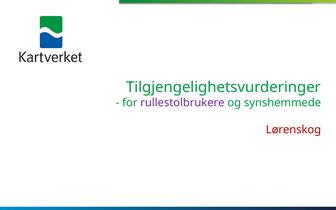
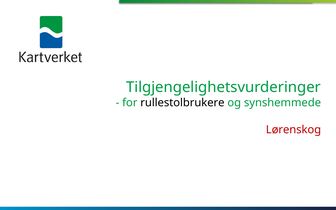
rullestolbrukere colour: purple -> black (182, 103)
